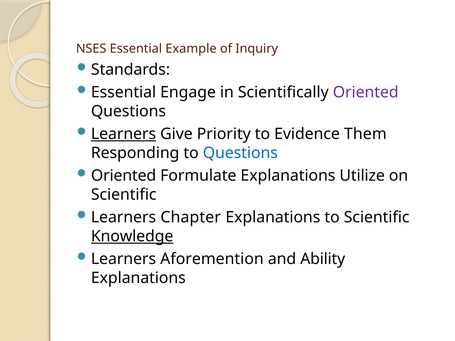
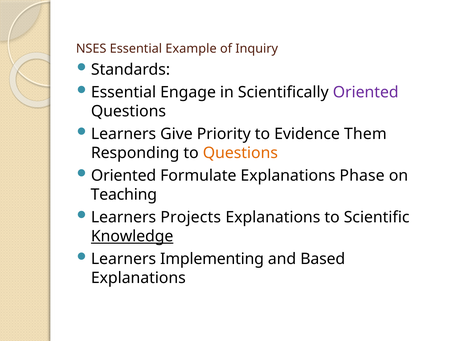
Learners underline: present -> none (124, 134)
Questions colour: blue -> orange (240, 153)
Utilize: Utilize -> Phase (362, 176)
Scientific: Scientific -> Teaching (124, 195)
Chapter: Chapter -> Projects (191, 218)
Aforemention: Aforemention -> Implementing (212, 259)
Ability: Ability -> Based (323, 259)
